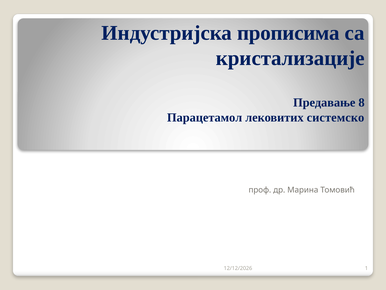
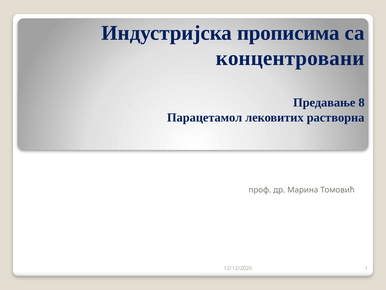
кристализације: кристализације -> концентровани (290, 58)
системско: системско -> растворна (336, 117)
